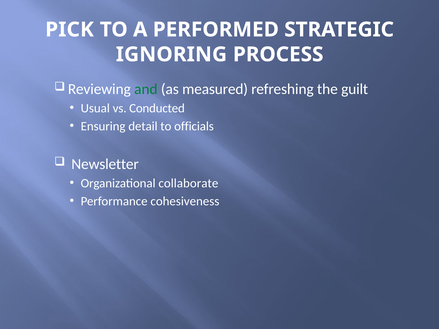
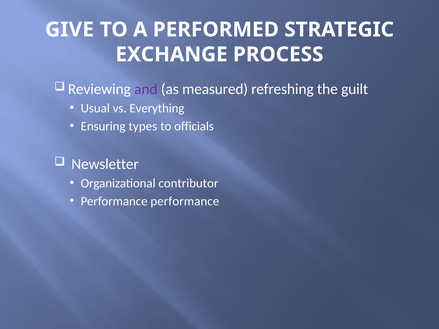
PICK: PICK -> GIVE (70, 30)
IGNORING: IGNORING -> EXCHANGE (172, 54)
and colour: green -> purple (146, 89)
Conducted: Conducted -> Everything (157, 108)
detail: detail -> types (143, 126)
collaborate: collaborate -> contributor (188, 183)
Performance cohesiveness: cohesiveness -> performance (185, 201)
